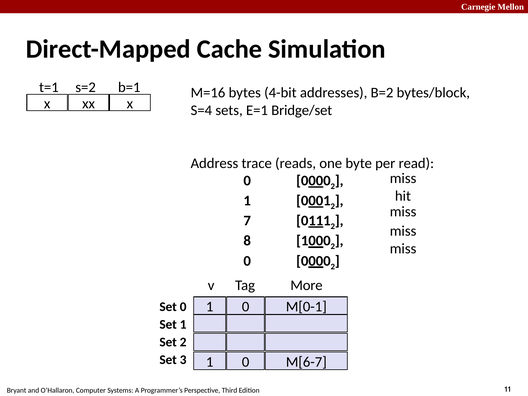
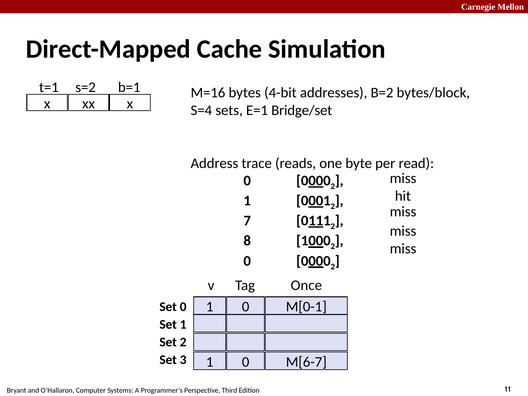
More: More -> Once (306, 285)
